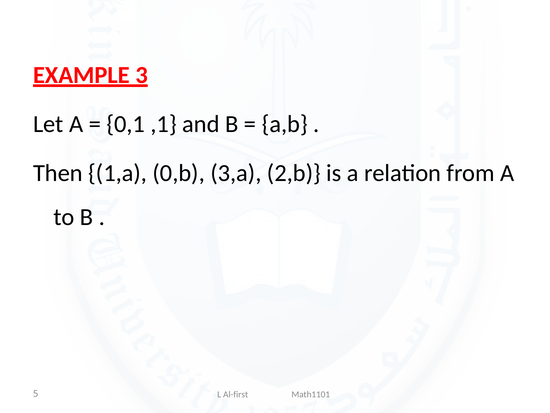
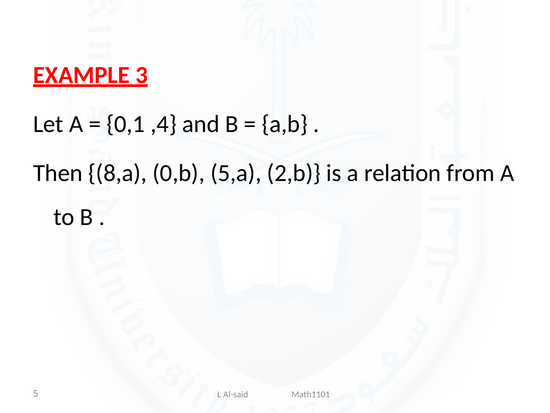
,1: ,1 -> ,4 (164, 124)
1,a: 1,a -> 8,a (118, 173)
3,a: 3,a -> 5,a (236, 173)
Al-first: Al-first -> Al-said (236, 394)
